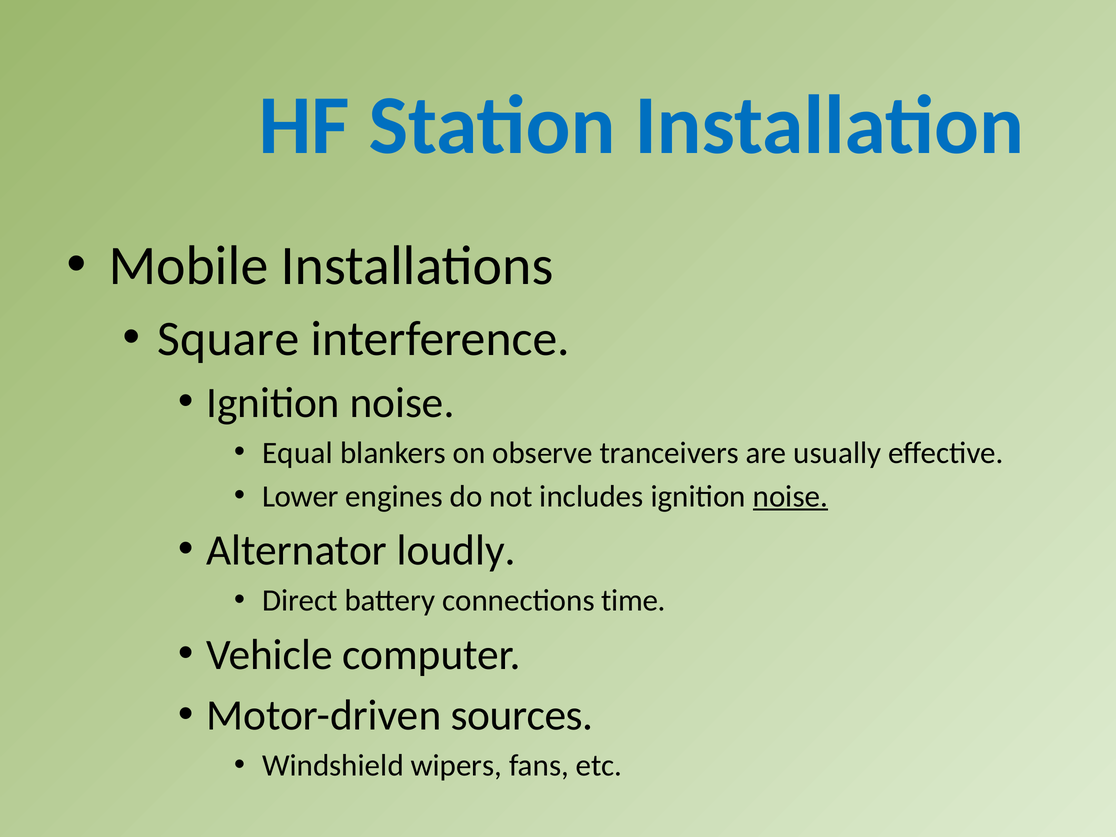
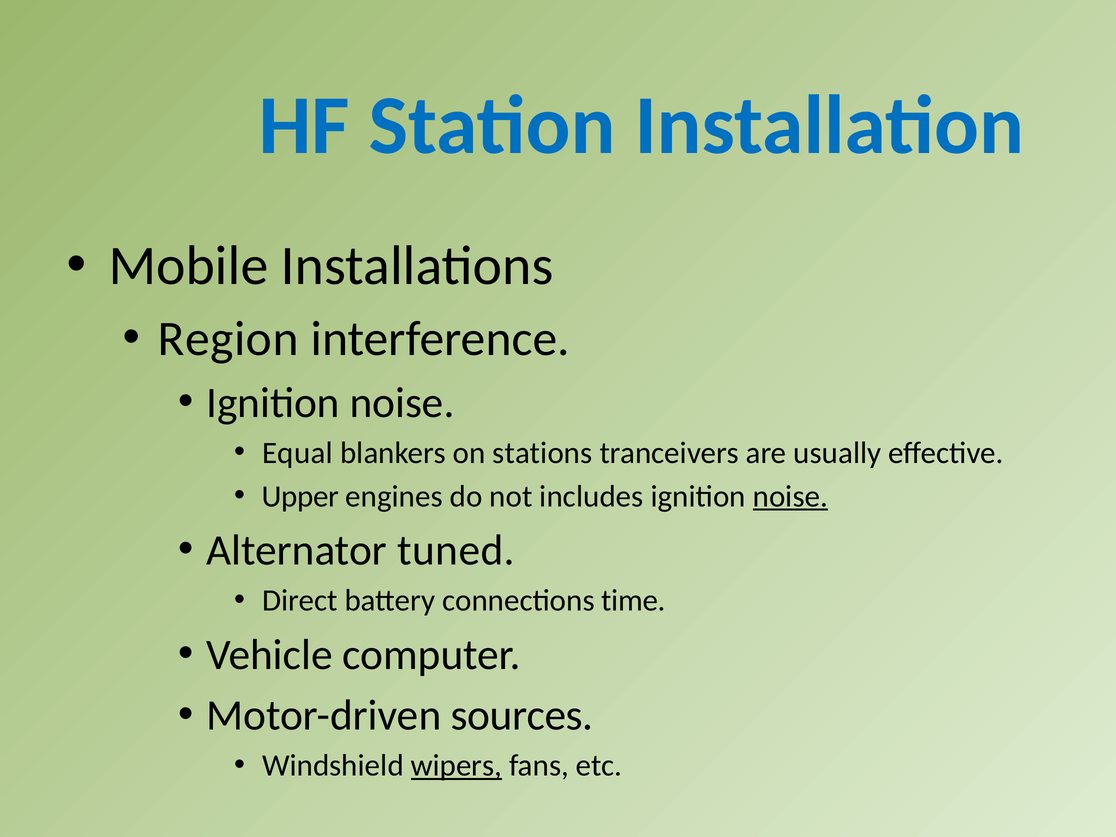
Square: Square -> Region (228, 339)
observe: observe -> stations (542, 453)
Lower: Lower -> Upper (300, 496)
loudly: loudly -> tuned (456, 551)
wipers underline: none -> present (456, 766)
